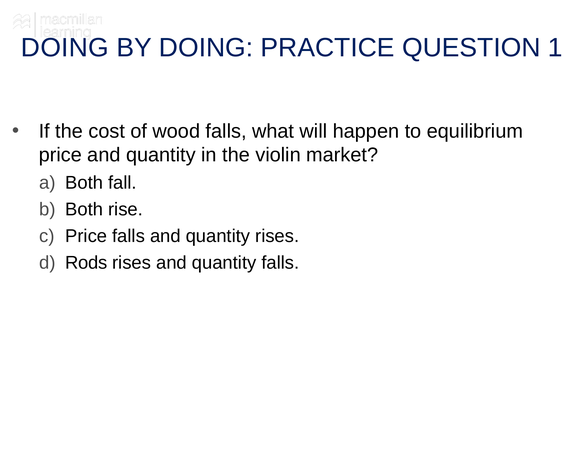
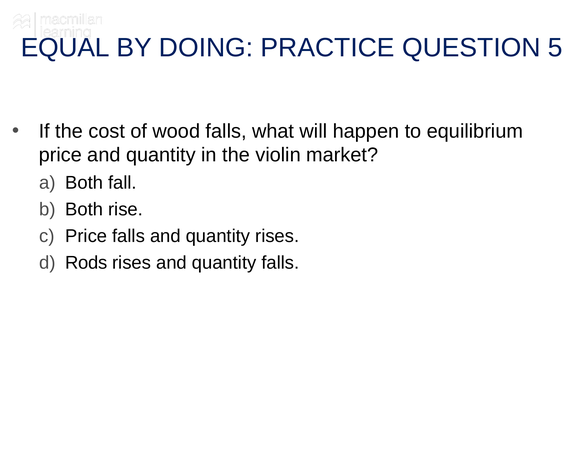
DOING: DOING -> EQUAL (65, 48)
1: 1 -> 5 (555, 48)
